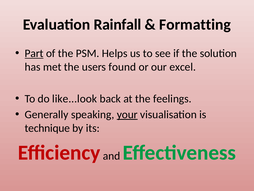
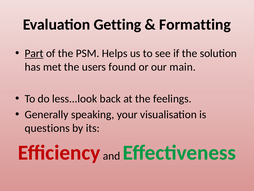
Rainfall: Rainfall -> Getting (117, 25)
excel: excel -> main (183, 67)
like...look: like...look -> less...look (75, 98)
your underline: present -> none (127, 114)
technique: technique -> questions (47, 128)
